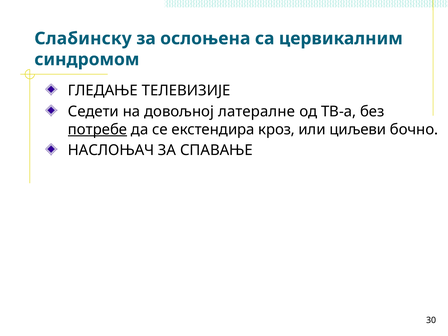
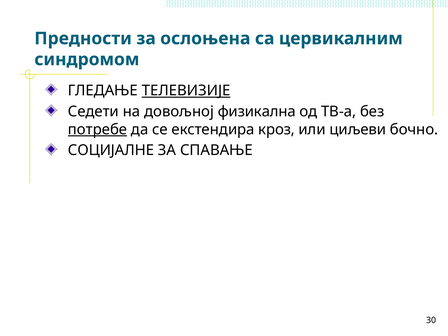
Слабинску: Слабинску -> Предности (83, 39)
ТЕЛЕВИЗИЈЕ underline: none -> present (186, 91)
латералне: латералне -> физикална (257, 112)
НАСЛОЊАЧ: НАСЛОЊАЧ -> СОЦИЈАЛНЕ (111, 150)
